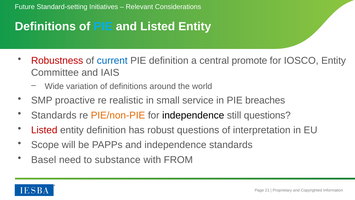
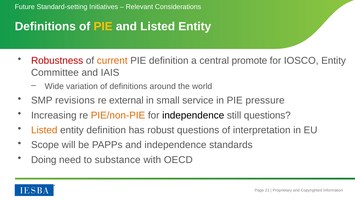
PIE colour: light blue -> yellow (103, 27)
current colour: blue -> orange (112, 61)
proactive: proactive -> revisions (75, 100)
realistic: realistic -> external (126, 100)
breaches: breaches -> pressure (265, 100)
Standards: Standards -> Increasing (54, 115)
Listed colour: red -> orange (44, 130)
Basel: Basel -> Doing (44, 160)
FROM: FROM -> OECD (178, 160)
